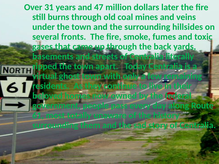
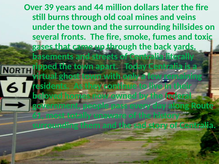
31: 31 -> 39 (49, 7)
47: 47 -> 44 (99, 7)
